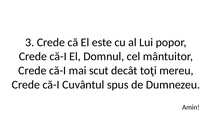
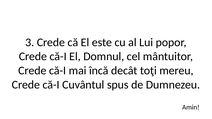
scut: scut -> încă (99, 71)
